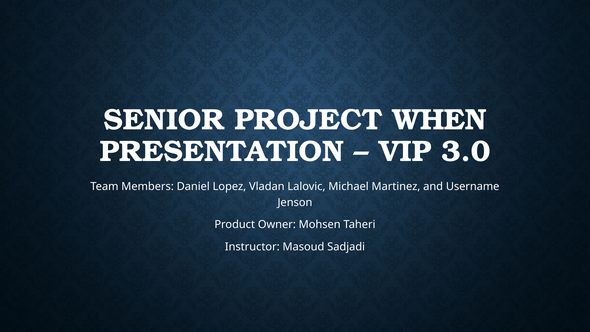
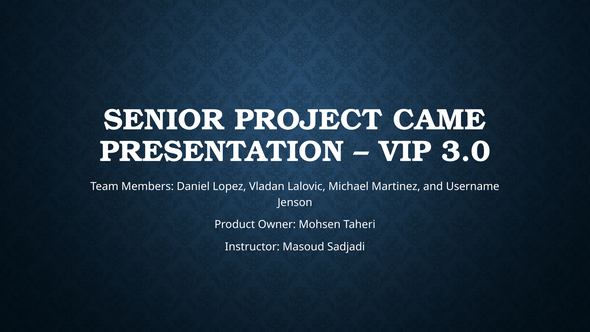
WHEN: WHEN -> CAME (439, 120)
